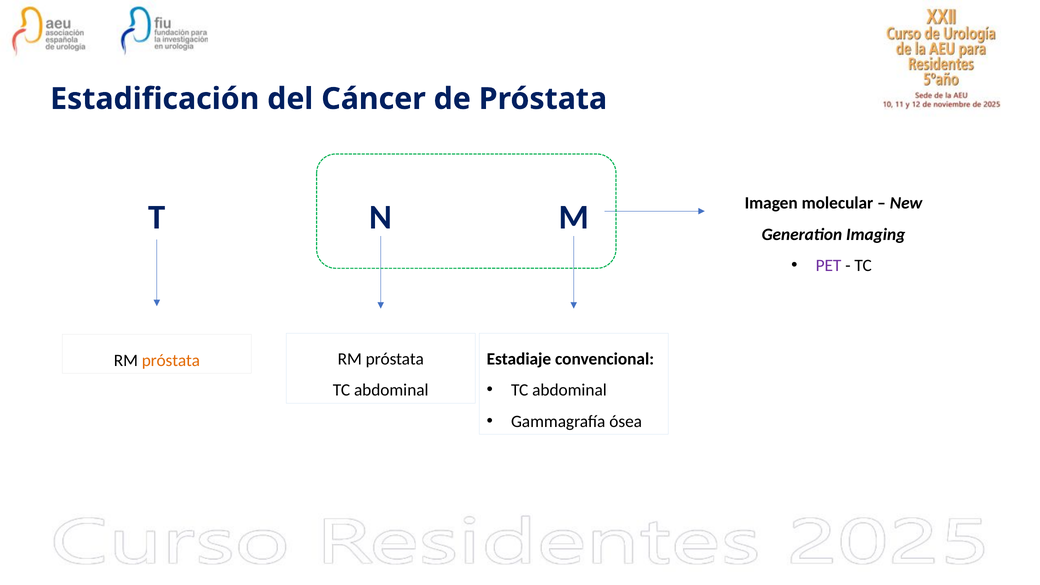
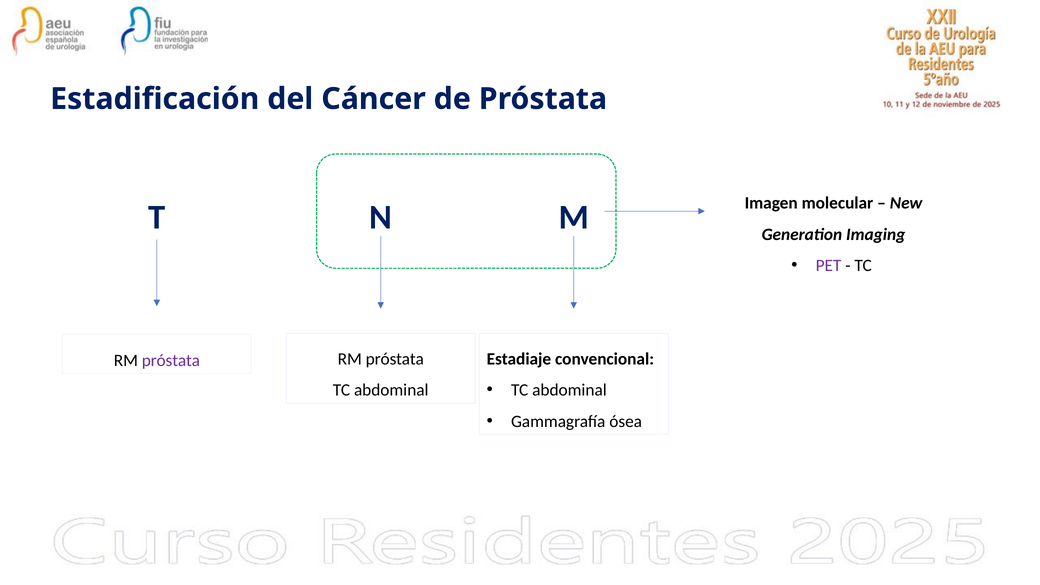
próstata colour: orange -> purple (171, 360)
